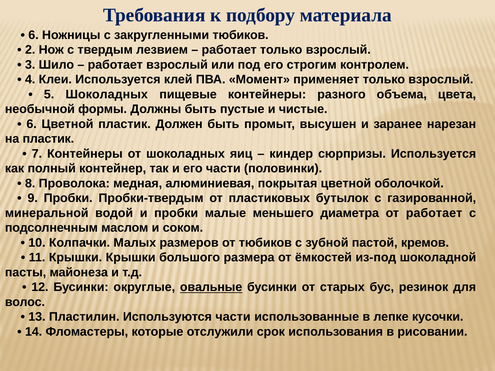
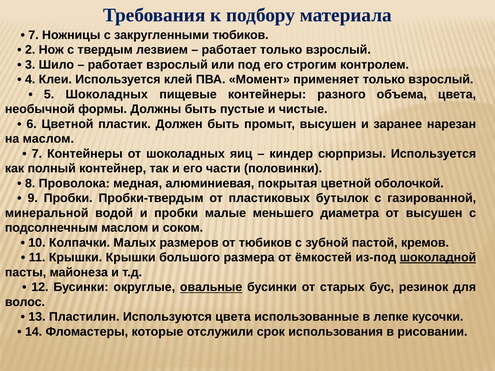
6: 6 -> 7 (34, 35)
на пластик: пластик -> маслом (48, 139)
от работает: работает -> высушен (434, 213)
шоколадной underline: none -> present (438, 258)
Используются части: части -> цвета (233, 317)
